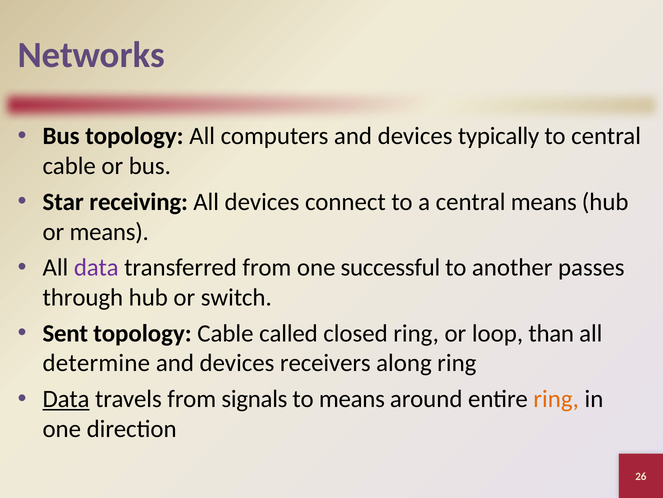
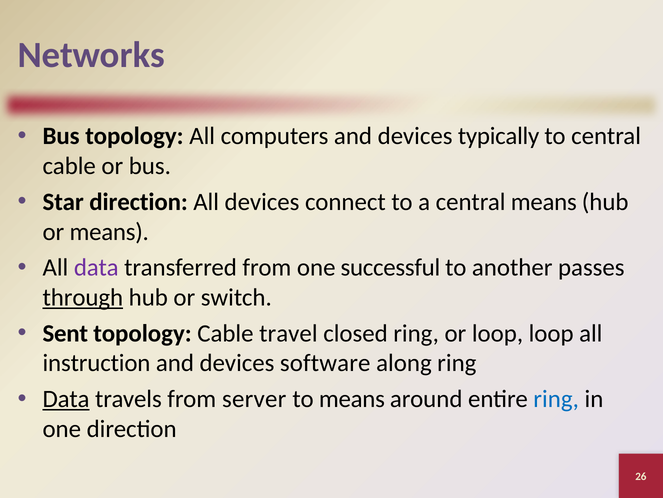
Star receiving: receiving -> direction (139, 202)
through underline: none -> present (83, 297)
called: called -> travel (288, 333)
loop than: than -> loop (551, 333)
determine: determine -> instruction (96, 363)
receivers: receivers -> software (325, 363)
signals: signals -> server (254, 398)
ring colour: orange -> blue (556, 398)
